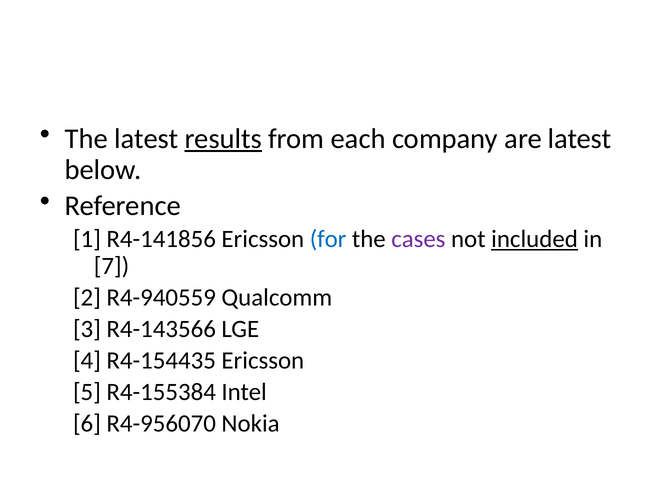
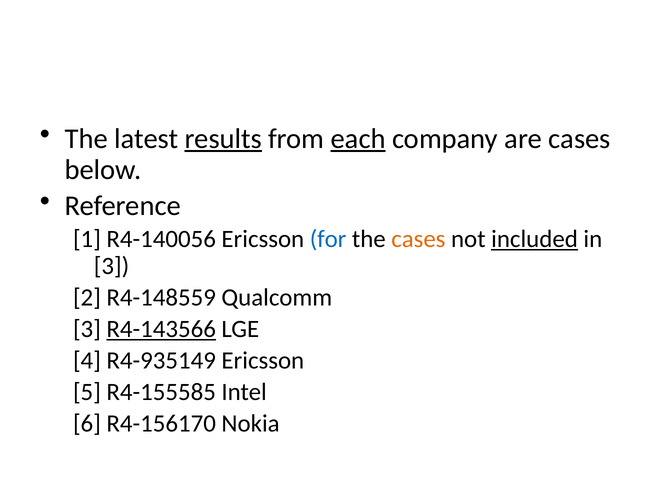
each underline: none -> present (358, 139)
are latest: latest -> cases (579, 139)
R4-141856: R4-141856 -> R4-140056 (161, 239)
cases colour: purple -> orange (418, 239)
7: 7 -> 3 (111, 266)
R4-940559: R4-940559 -> R4-148559 (161, 297)
R4-143566 underline: none -> present (161, 329)
R4-154435: R4-154435 -> R4-935149 (161, 361)
R4-155384: R4-155384 -> R4-155585 (161, 392)
R4-956070: R4-956070 -> R4-156170 (161, 424)
